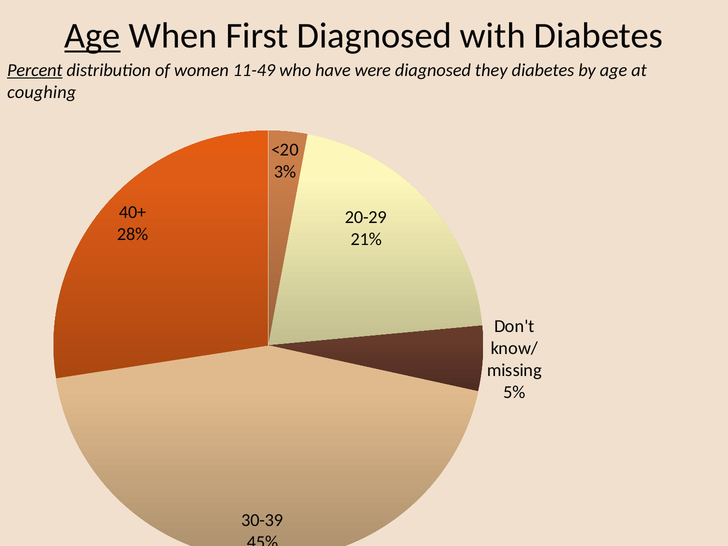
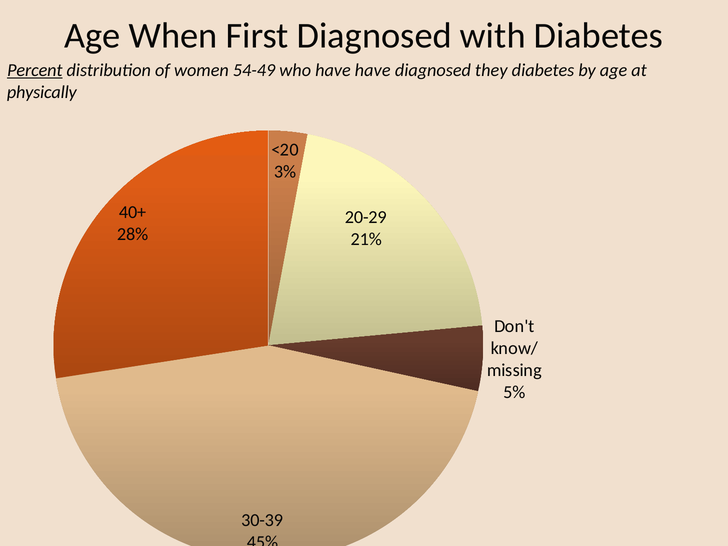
Age underline: present -> none (92, 36)
11-49: 11-49 -> 54-49 (254, 70)
have were: were -> have (373, 70)
coughing: coughing -> physically (42, 92)
